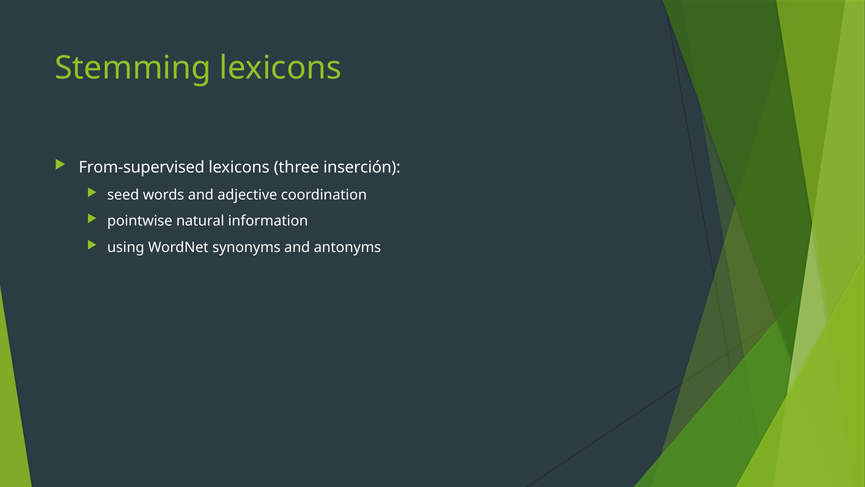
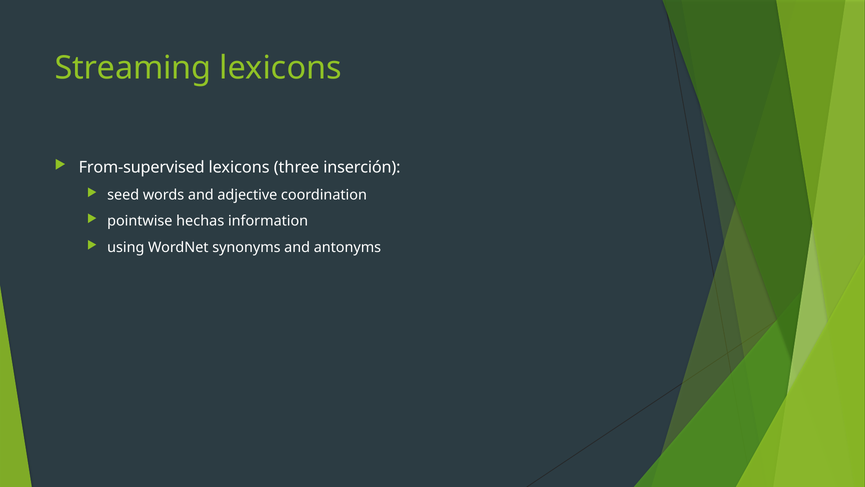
Stemming: Stemming -> Streaming (133, 68)
natural: natural -> hechas (200, 221)
